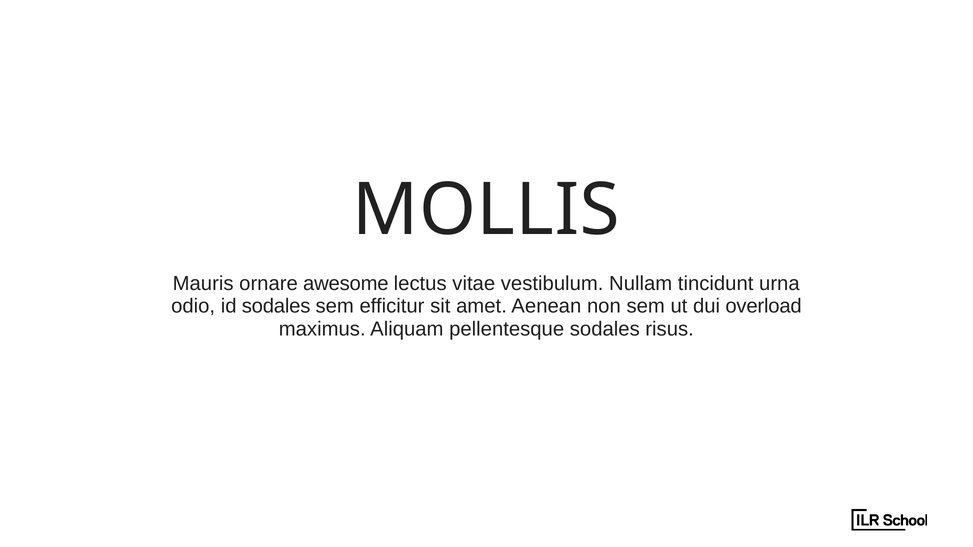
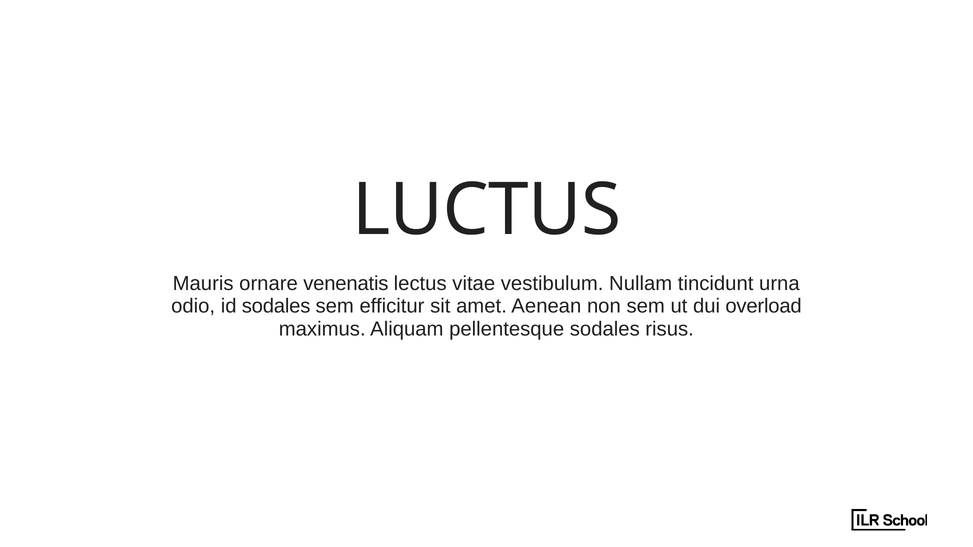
MOLLIS: MOLLIS -> LUCTUS (487, 210)
awesome: awesome -> venenatis (346, 284)
